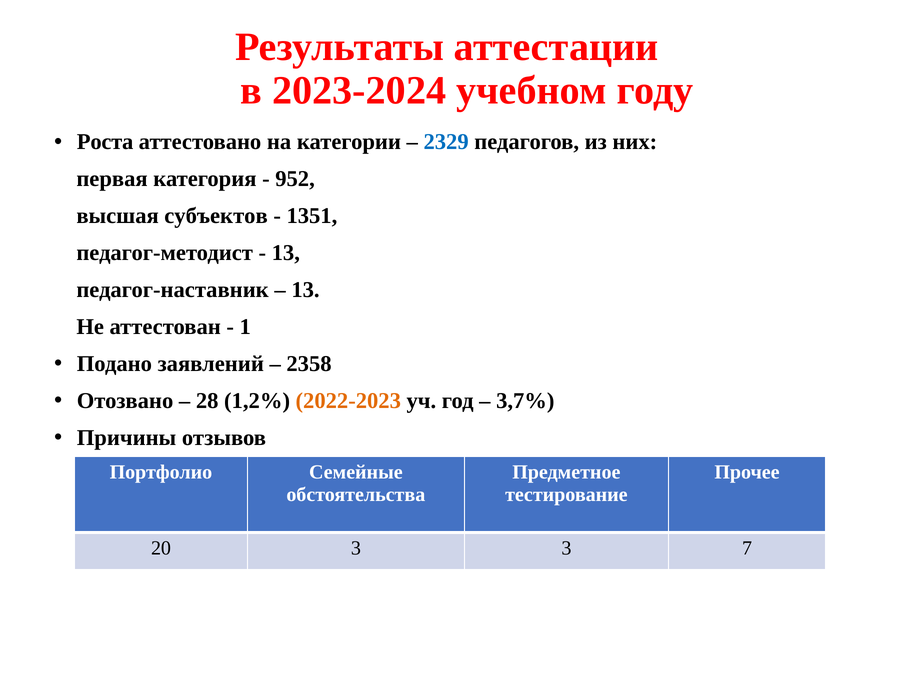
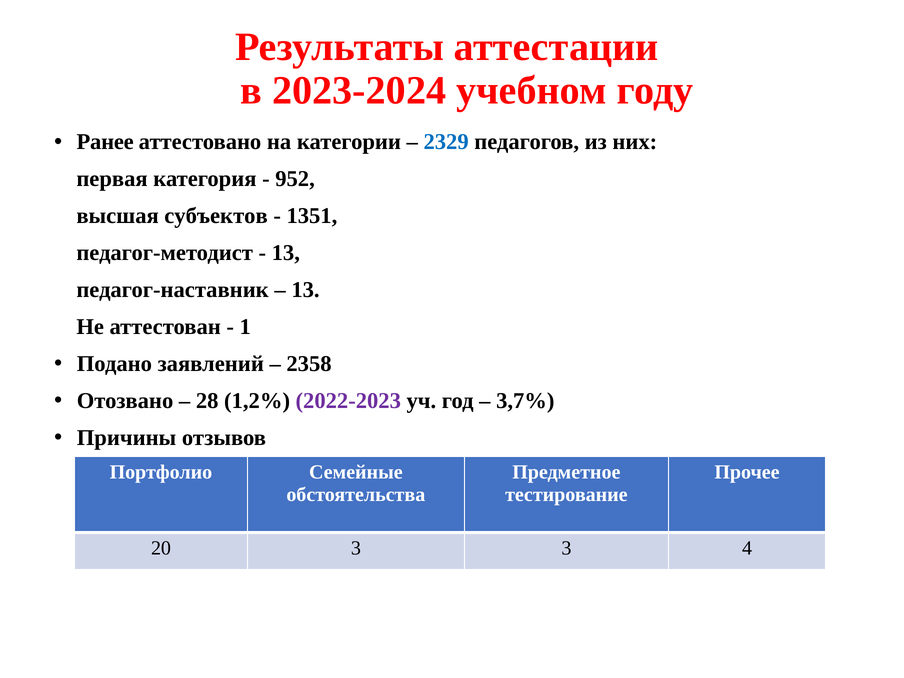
Роста: Роста -> Ранее (105, 142)
2022-2023 colour: orange -> purple (348, 401)
7: 7 -> 4 (747, 548)
